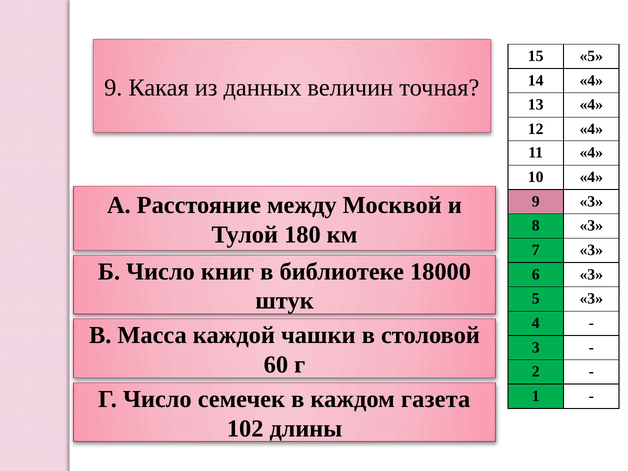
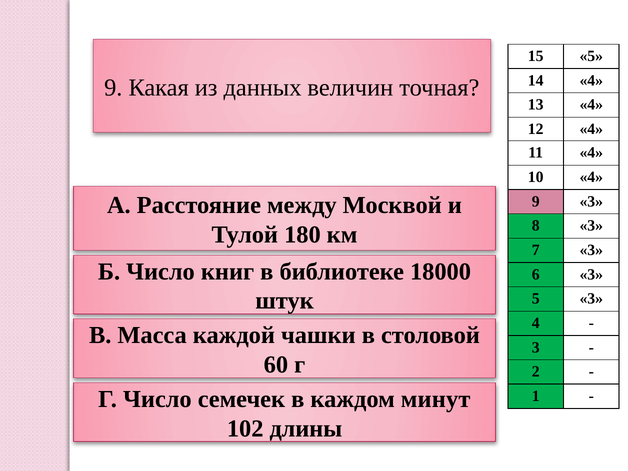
газета: газета -> минут (436, 399)
